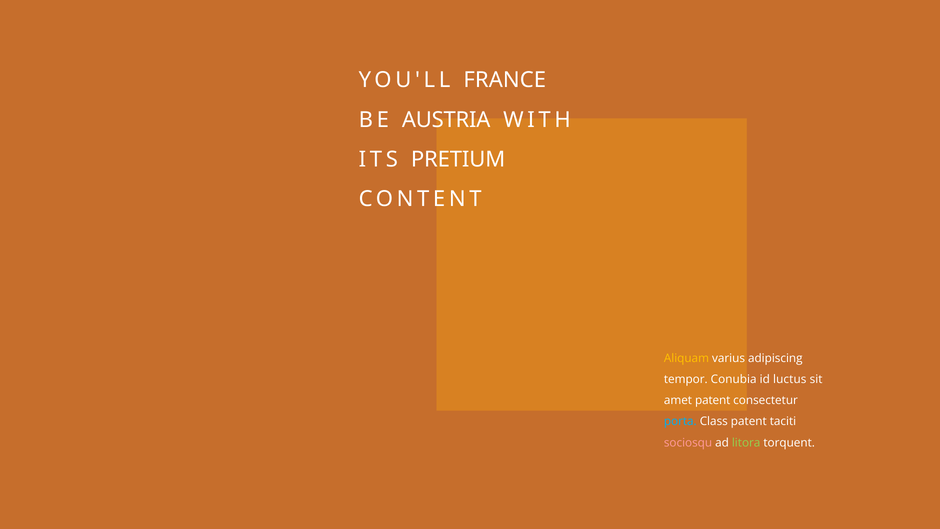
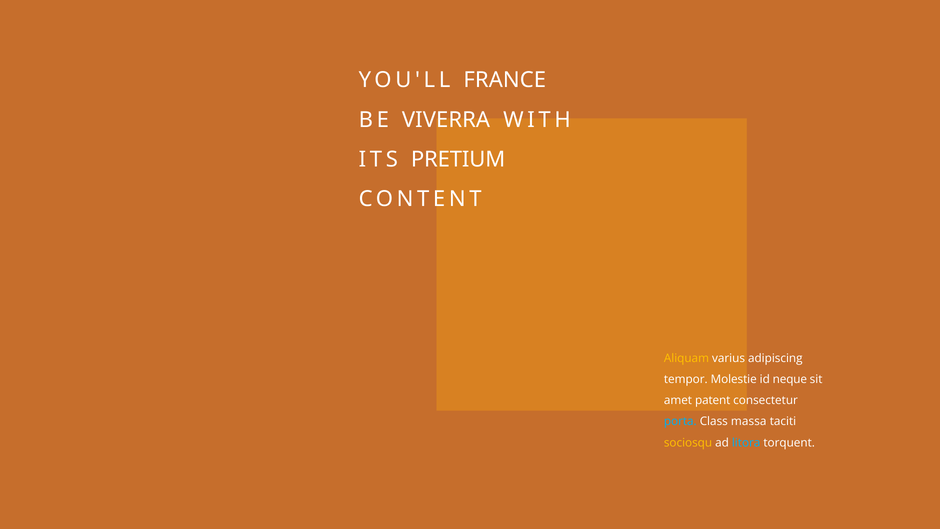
AUSTRIA: AUSTRIA -> VIVERRA (446, 120)
Conubia: Conubia -> Molestie (734, 379)
luctus: luctus -> neque (790, 379)
Class patent: patent -> massa (749, 421)
sociosqu colour: pink -> yellow (688, 443)
litora colour: light green -> light blue (746, 443)
